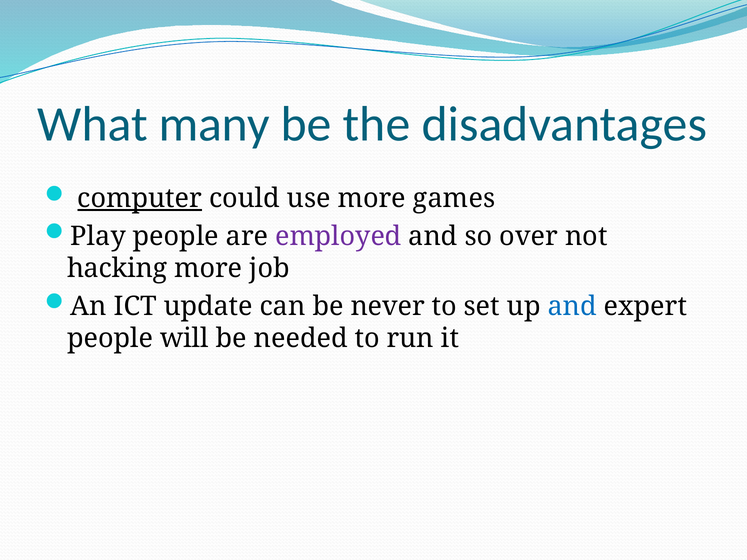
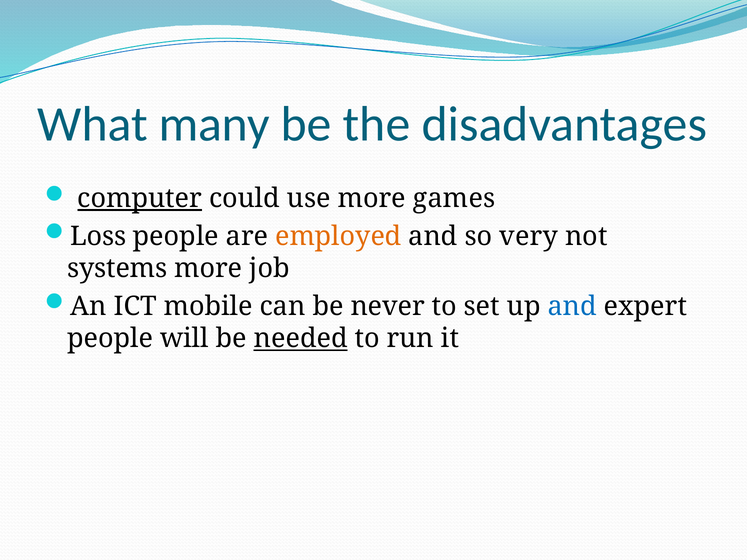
Play: Play -> Loss (98, 236)
employed colour: purple -> orange (338, 236)
over: over -> very (529, 236)
hacking: hacking -> systems (117, 269)
update: update -> mobile (208, 306)
needed underline: none -> present (301, 339)
